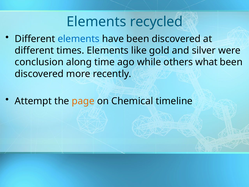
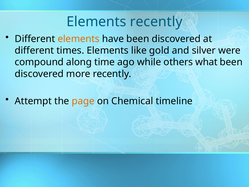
Elements recycled: recycled -> recently (156, 22)
elements colour: blue -> orange (79, 39)
conclusion: conclusion -> compound (39, 62)
